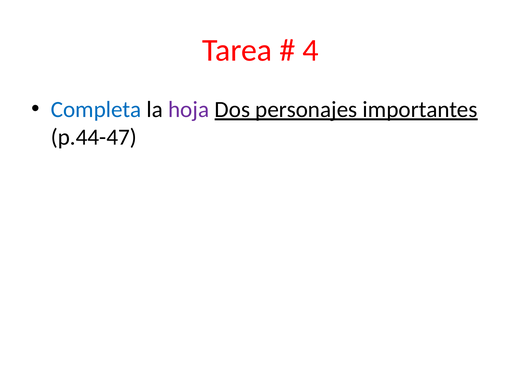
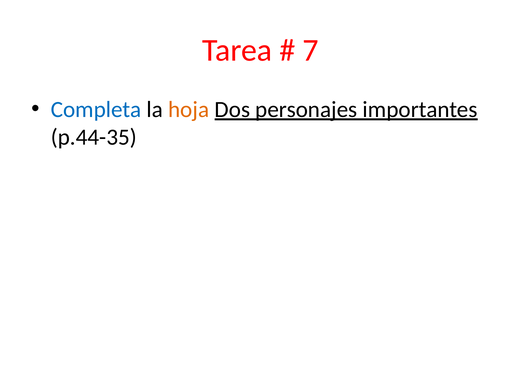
4: 4 -> 7 (311, 50)
hoja colour: purple -> orange (189, 109)
p.44-47: p.44-47 -> p.44-35 (94, 137)
